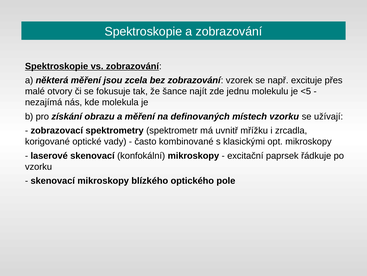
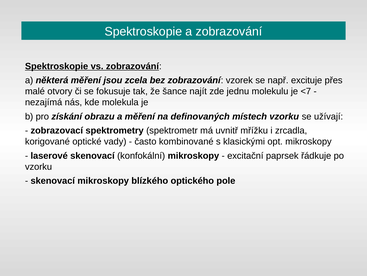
<5: <5 -> <7 (306, 91)
